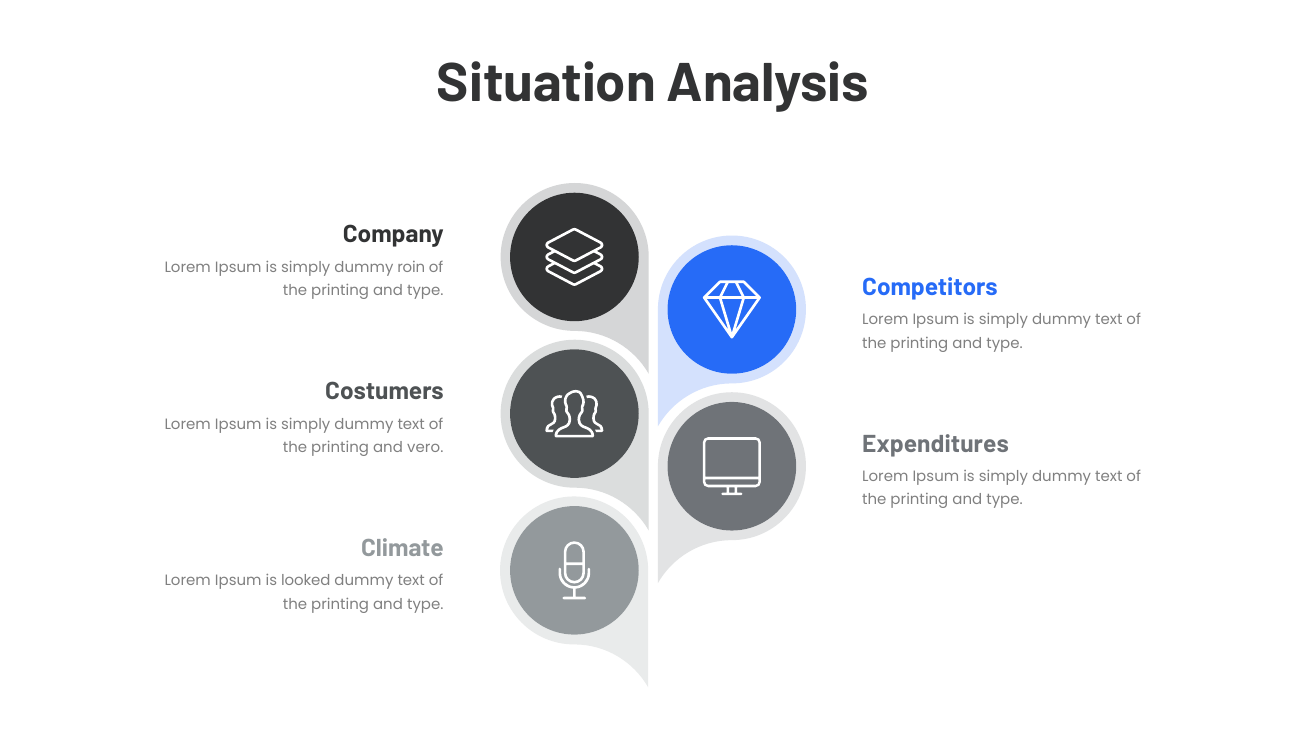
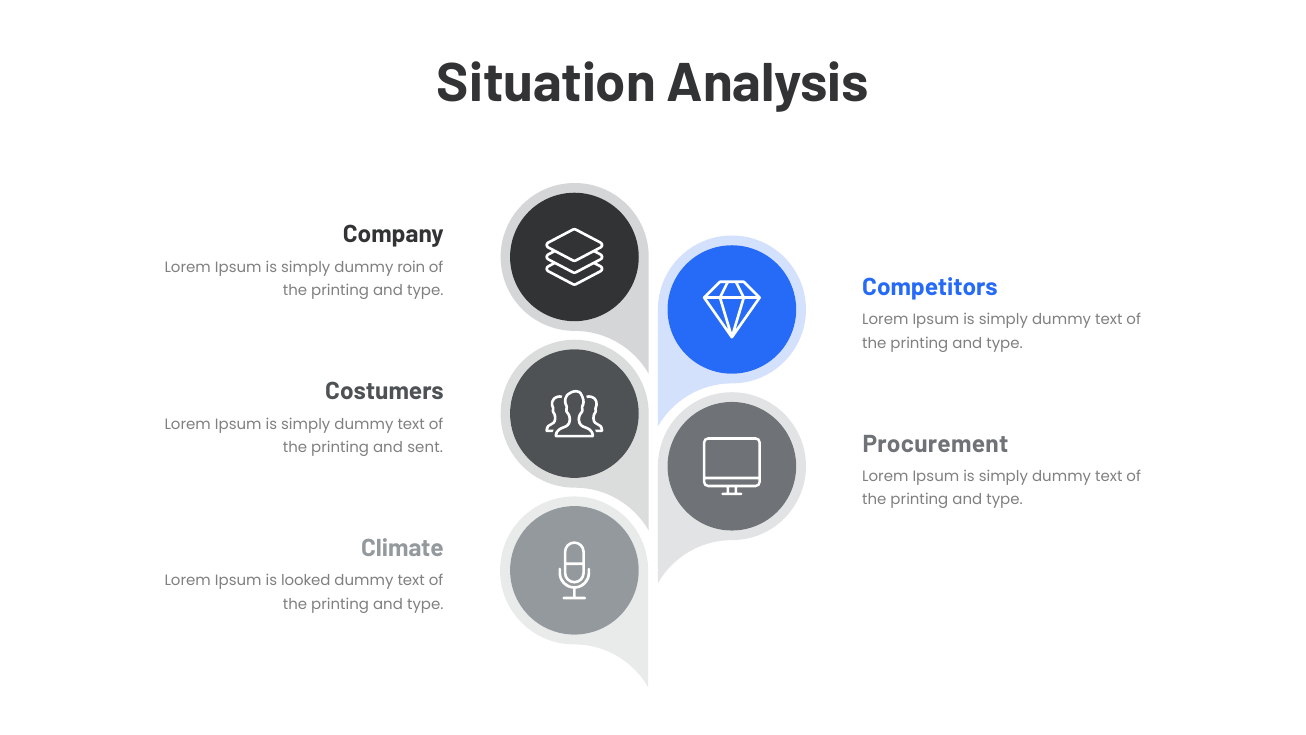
Expenditures: Expenditures -> Procurement (935, 444)
vero: vero -> sent (425, 447)
